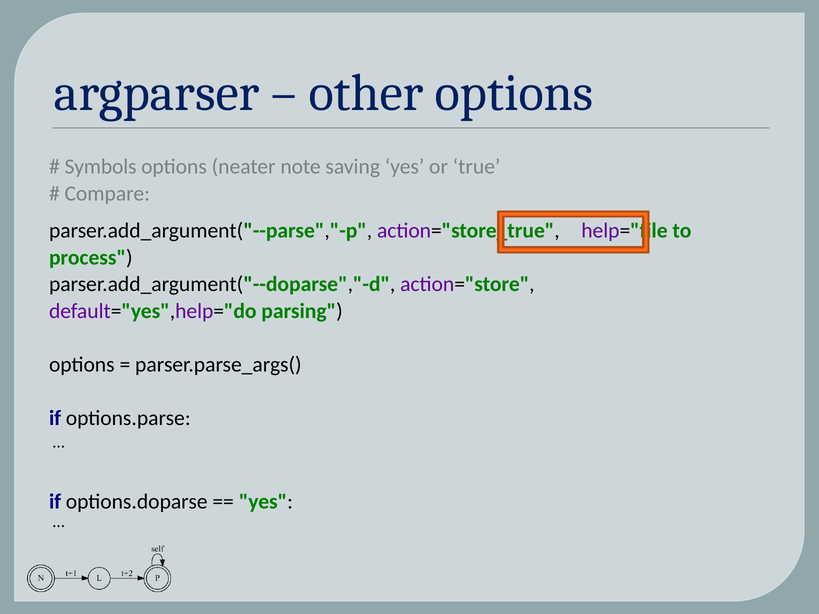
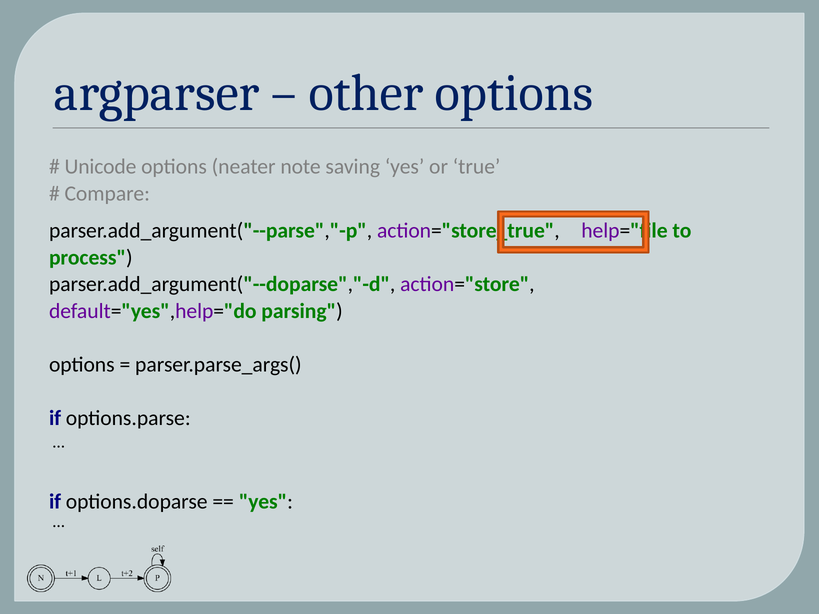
Symbols: Symbols -> Unicode (100, 167)
